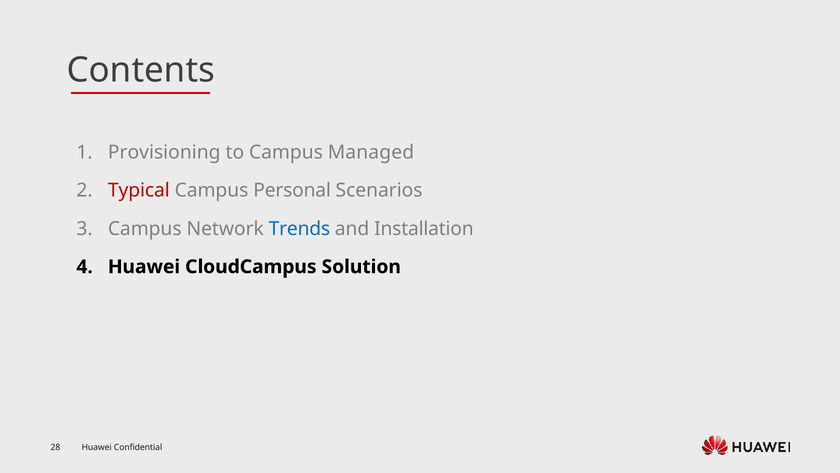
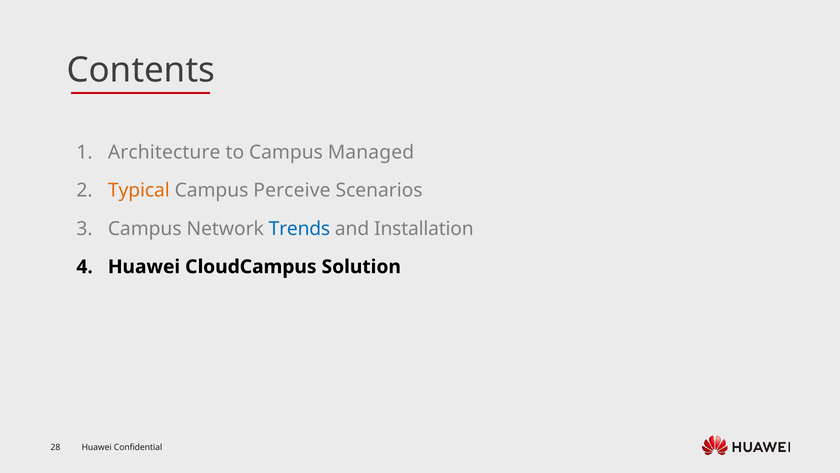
Provisioning: Provisioning -> Architecture (164, 152)
Typical colour: red -> orange (139, 190)
Personal: Personal -> Perceive (292, 190)
